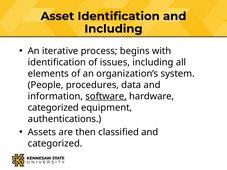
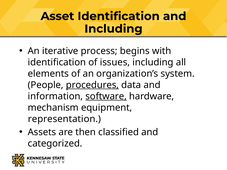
procedures underline: none -> present (92, 85)
categorized: categorized -> mechanism (53, 108)
authentications: authentications -> representation (64, 119)
